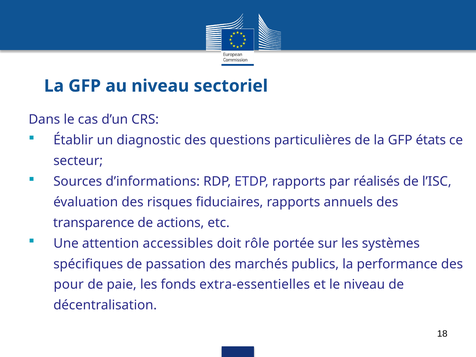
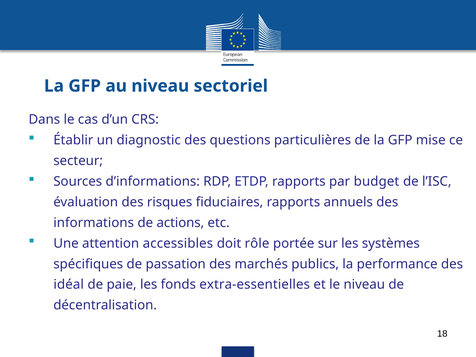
états: états -> mise (431, 140)
réalisés: réalisés -> budget (376, 181)
transparence: transparence -> informations (94, 223)
pour: pour -> idéal (69, 285)
